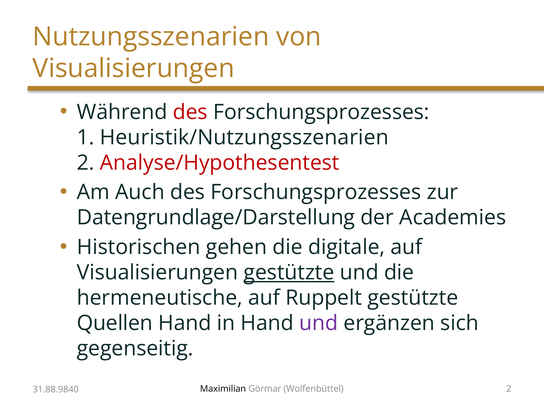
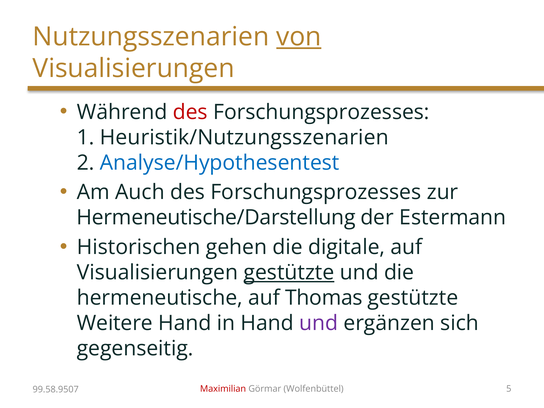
von underline: none -> present (299, 37)
Analyse/Hypothesentest colour: red -> blue (220, 163)
Datengrundlage/Darstellung: Datengrundlage/Darstellung -> Hermeneutische/Darstellung (216, 218)
Academies: Academies -> Estermann (453, 218)
Ruppelt: Ruppelt -> Thomas (324, 298)
Quellen: Quellen -> Weitere (115, 323)
Maximilian colour: black -> red (223, 389)
Wolfenbüttel 2: 2 -> 5 (509, 389)
31.88.9840: 31.88.9840 -> 99.58.9507 (56, 390)
